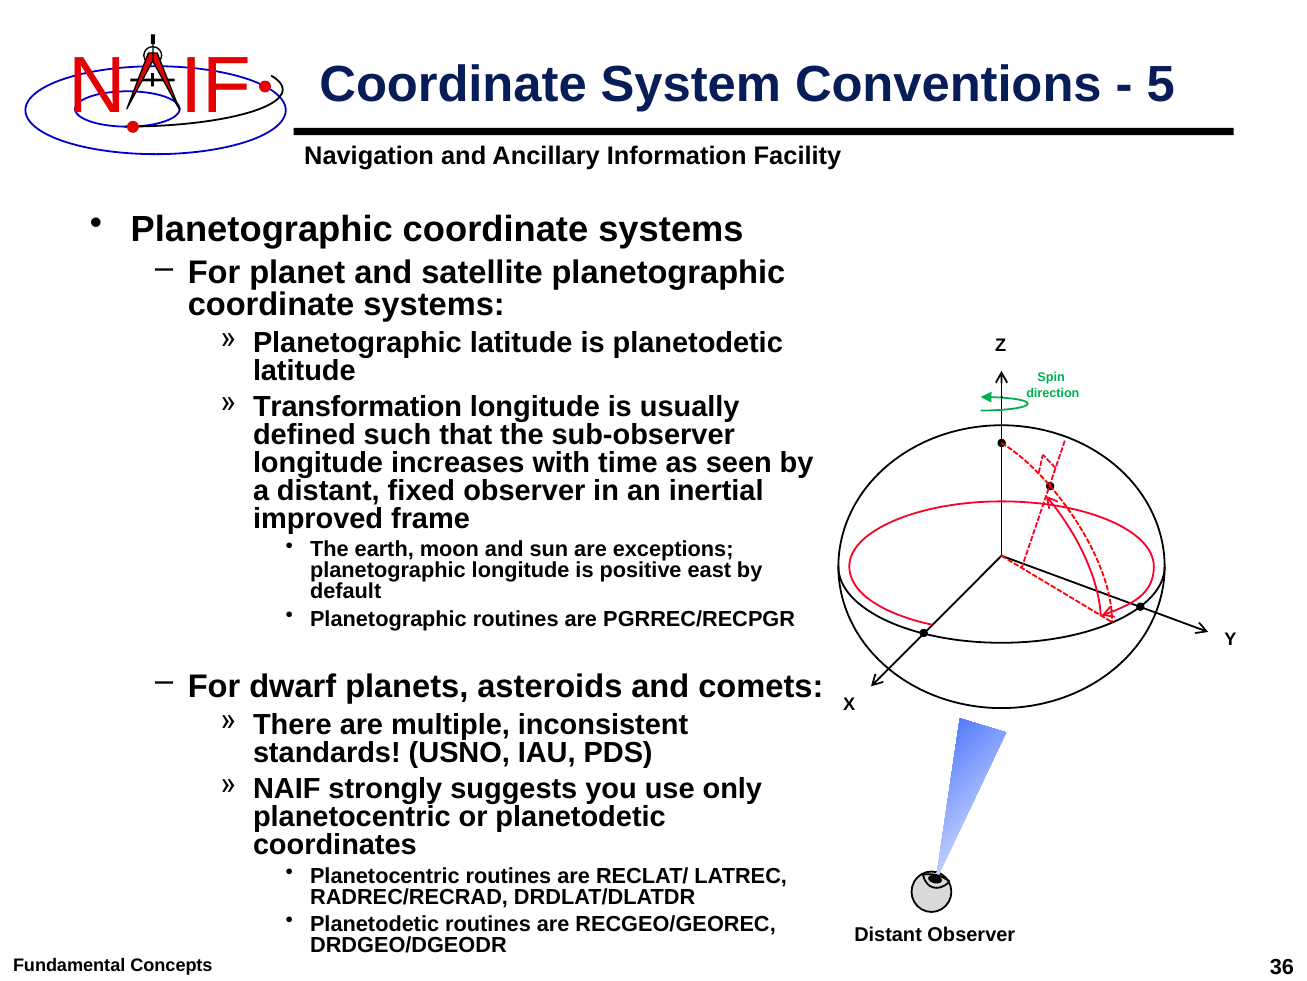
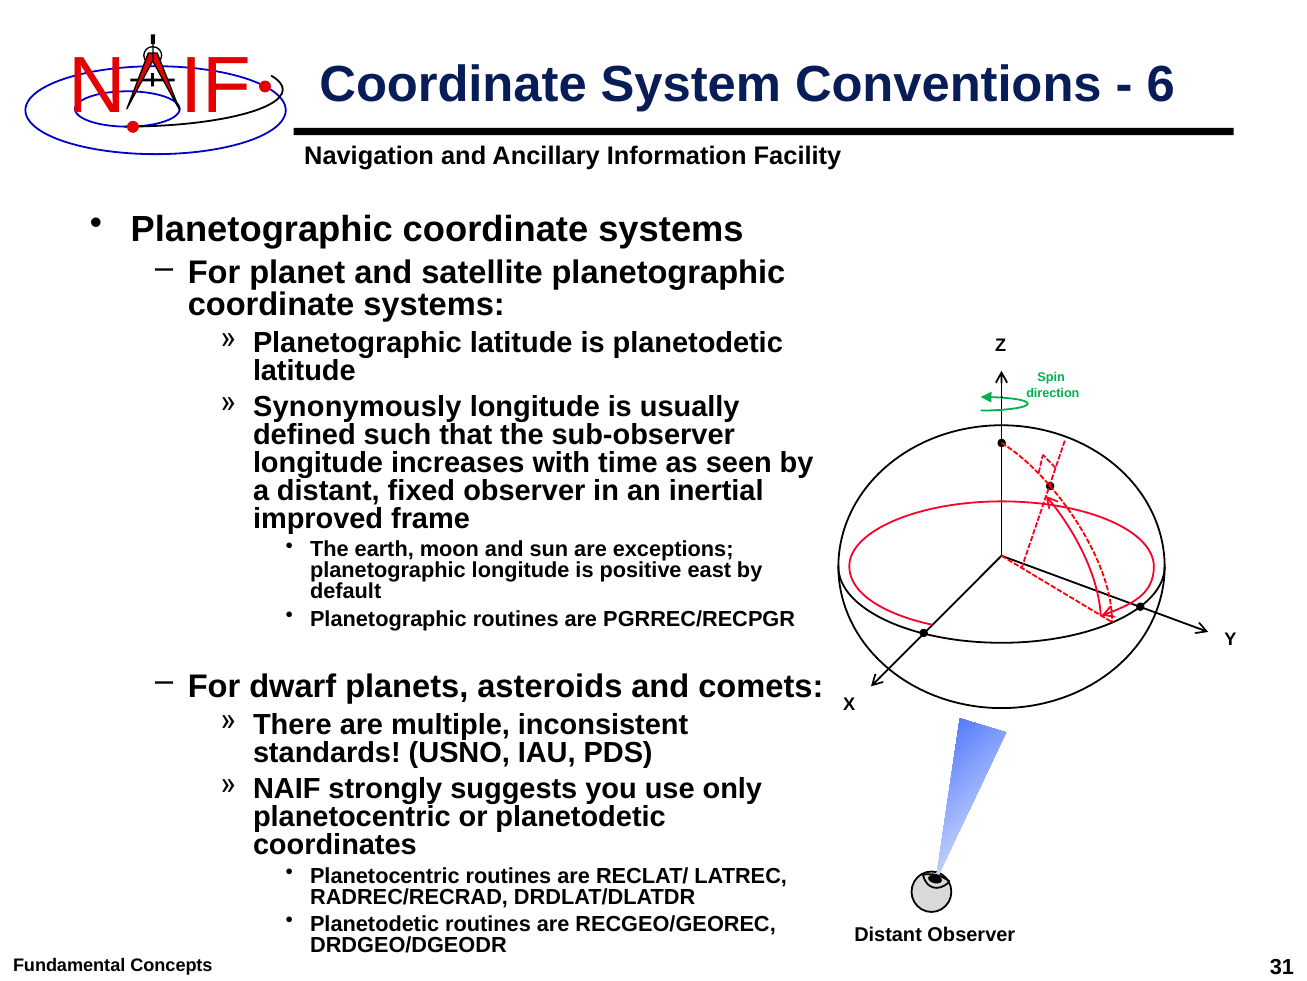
5: 5 -> 6 (1161, 85)
Transformation: Transformation -> Synonymously (357, 407)
36: 36 -> 31 (1282, 967)
